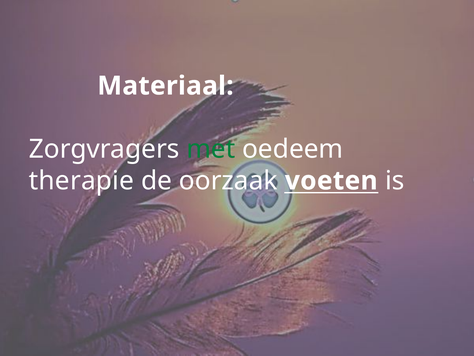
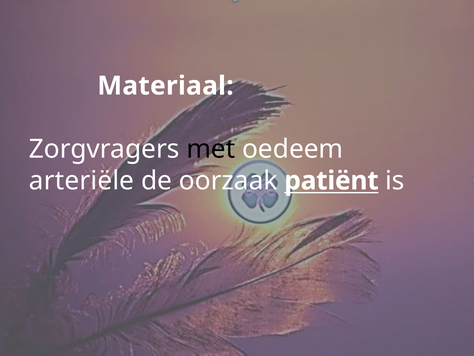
met colour: green -> black (211, 149)
therapie: therapie -> arteriële (82, 181)
voeten: voeten -> patiënt (332, 181)
